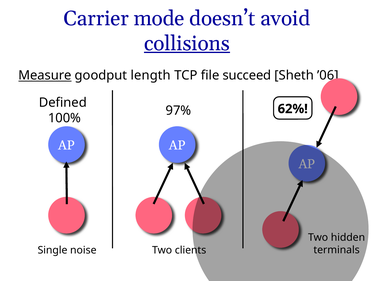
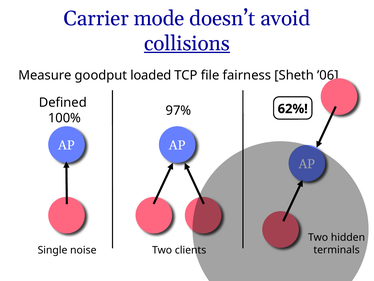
Measure underline: present -> none (45, 75)
length: length -> loaded (151, 75)
succeed: succeed -> fairness (247, 75)
